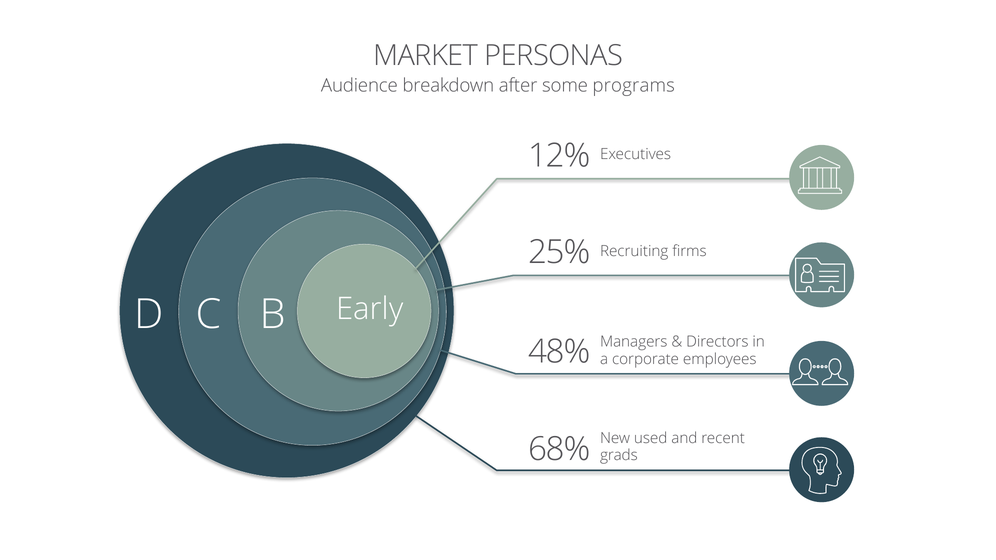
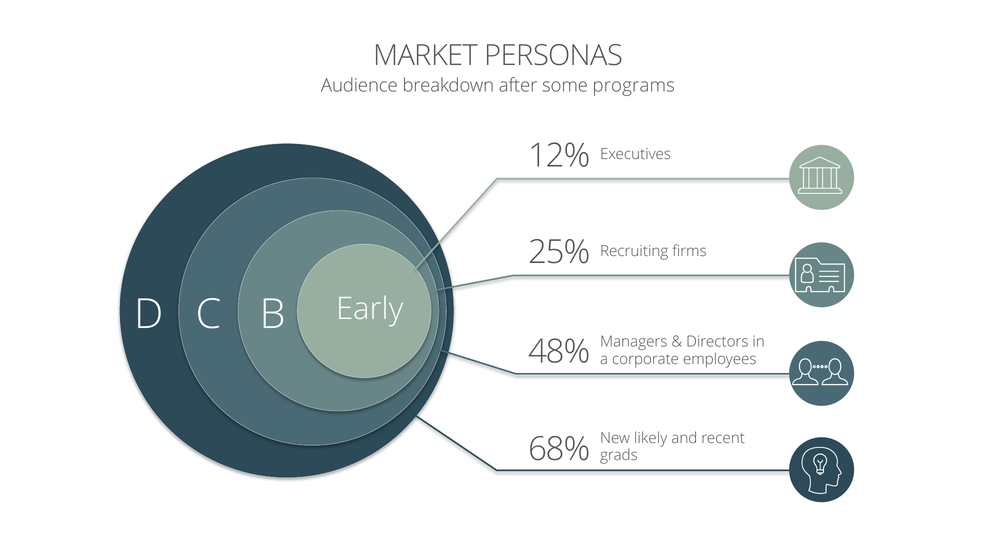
used: used -> likely (651, 438)
